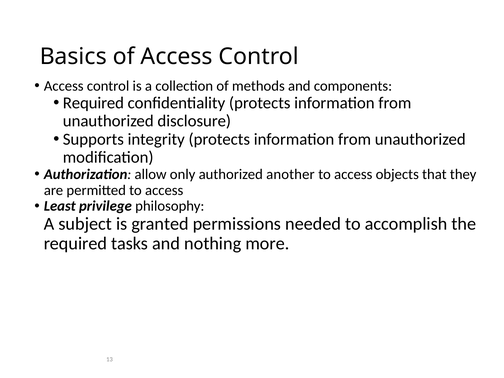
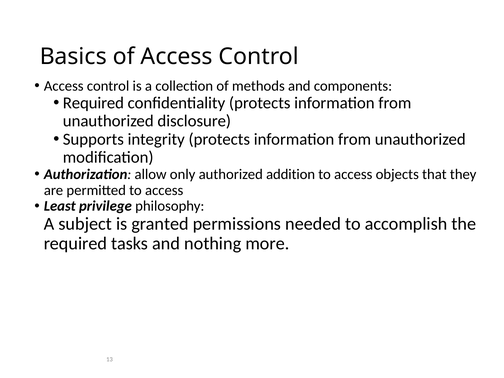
another: another -> addition (291, 174)
